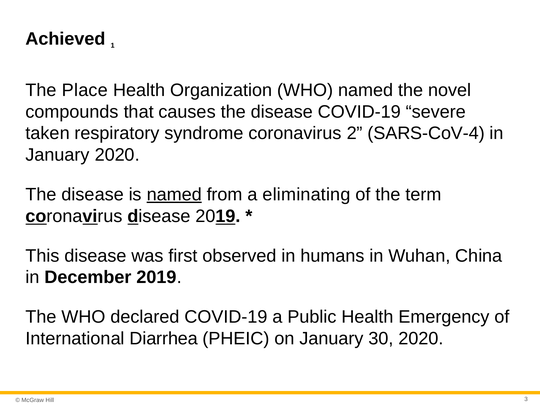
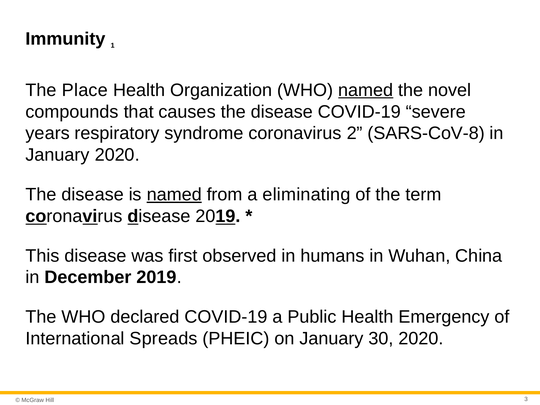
Achieved: Achieved -> Immunity (66, 39)
named underline: none -> present (366, 90)
taken: taken -> years (48, 133)
SARS-CoV-4: SARS-CoV-4 -> SARS-CoV-8 (426, 133)
Diarrhea: Diarrhea -> Spreads (164, 339)
